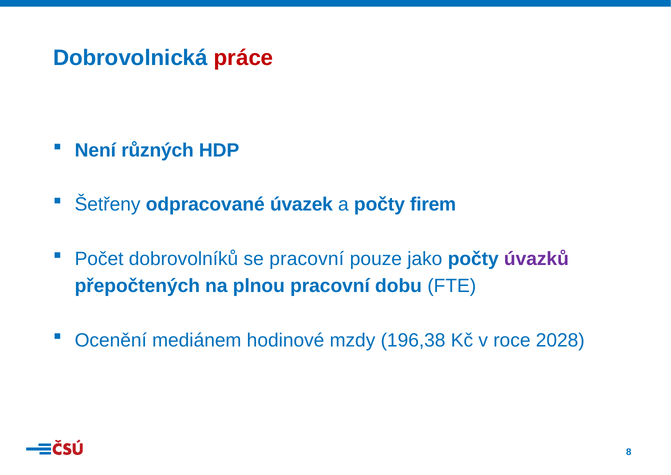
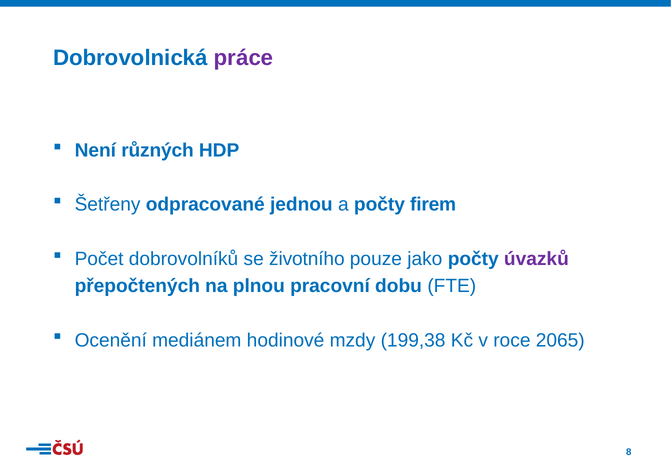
práce colour: red -> purple (244, 58)
úvazek: úvazek -> jednou (301, 204)
se pracovní: pracovní -> životního (307, 259)
196,38: 196,38 -> 199,38 (413, 340)
2028: 2028 -> 2065 (560, 340)
